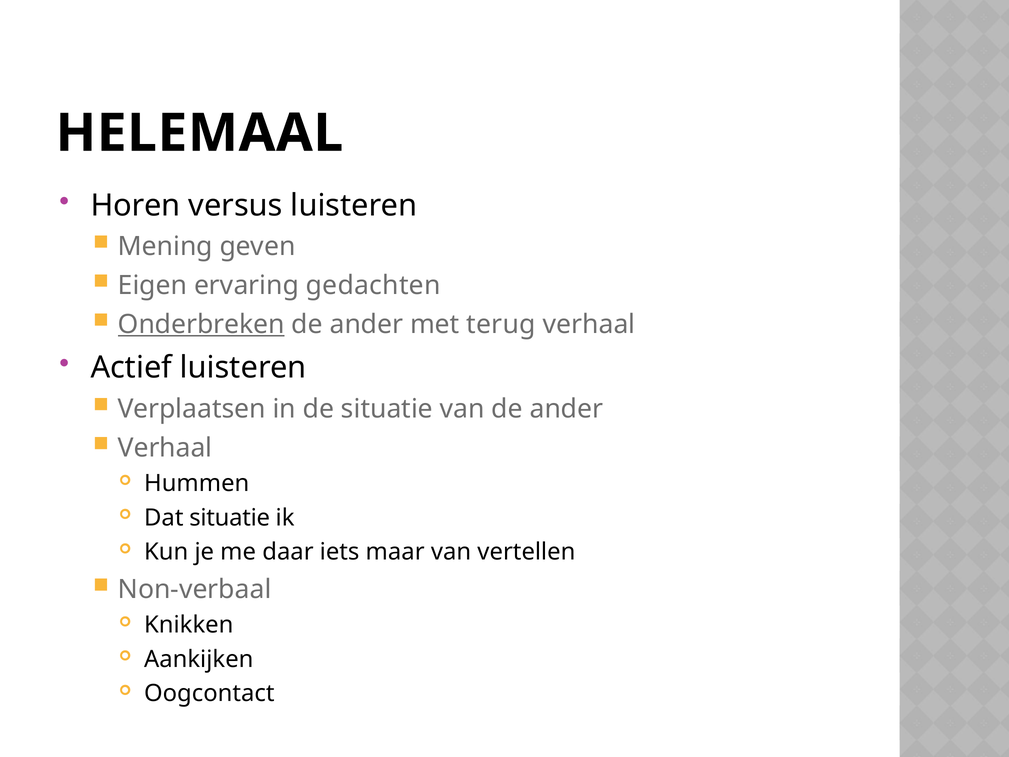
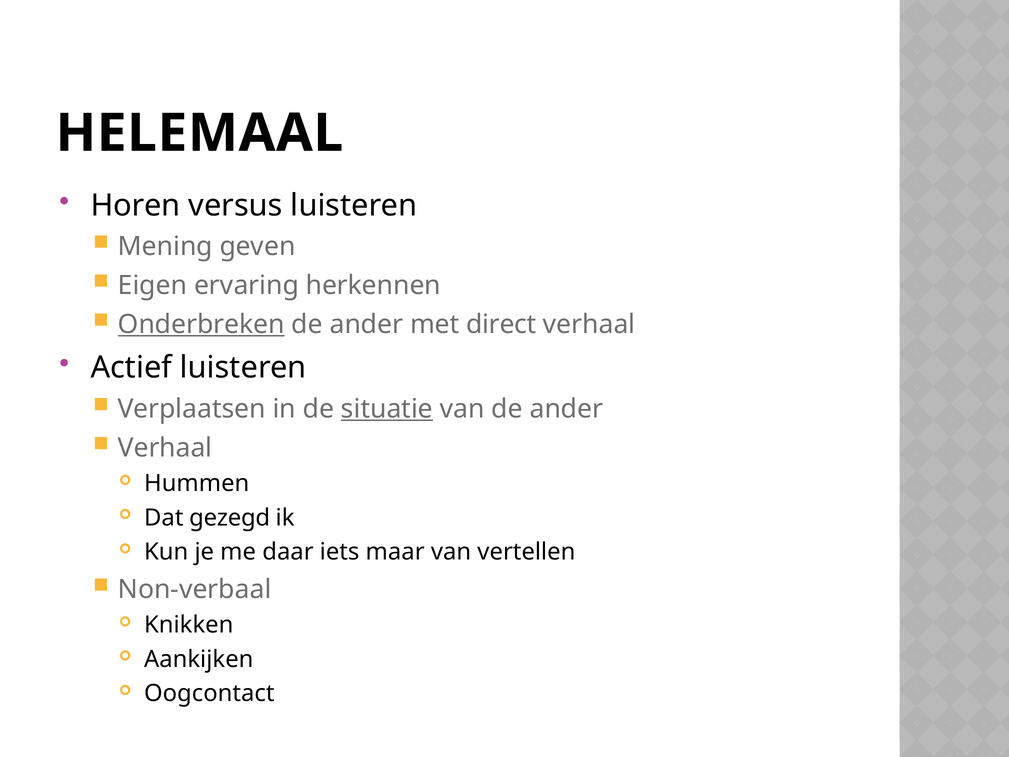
gedachten: gedachten -> herkennen (373, 285)
terug: terug -> direct (501, 324)
situatie underline: none -> present (387, 409)
Dat situatie: situatie -> gezegd (230, 517)
